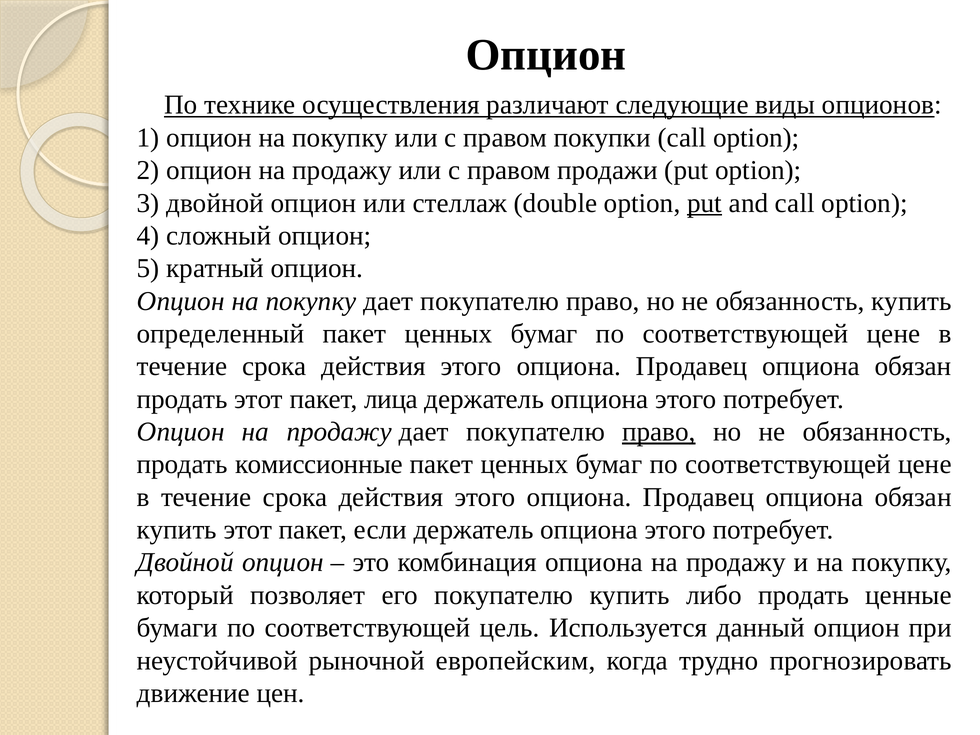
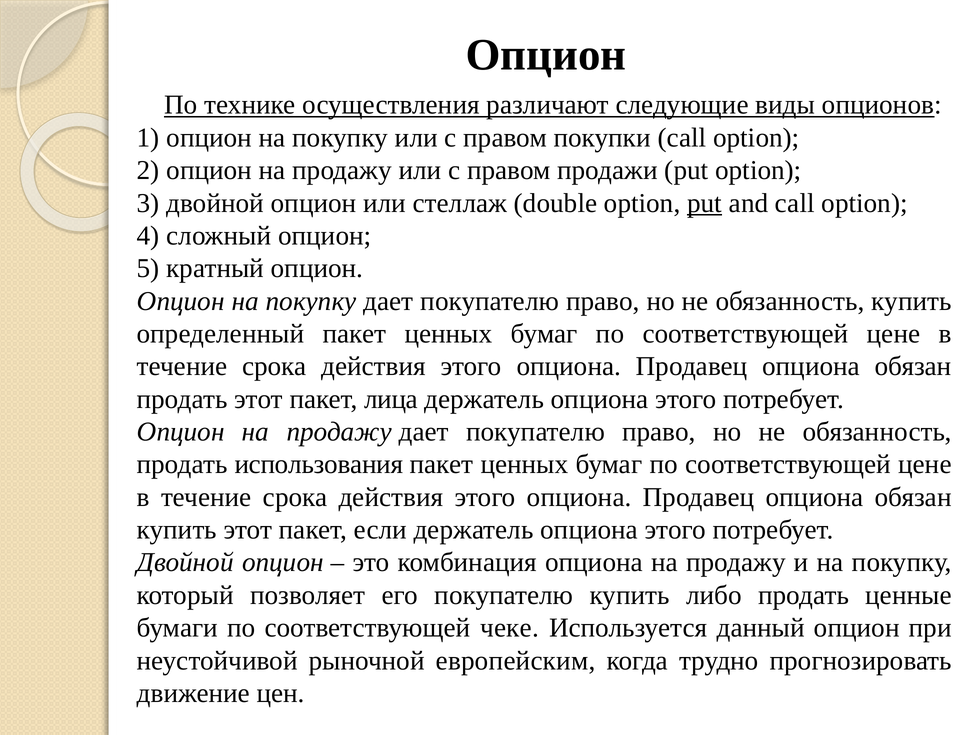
право underline: present -> none (659, 432)
комиссионные: комиссионные -> использования (319, 464)
цель: цель -> чеке (510, 628)
